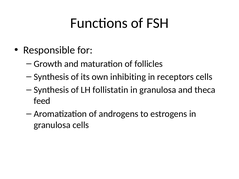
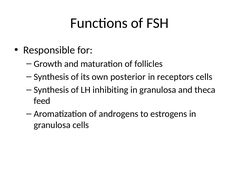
inhibiting: inhibiting -> posterior (128, 77)
follistatin: follistatin -> inhibiting (110, 90)
